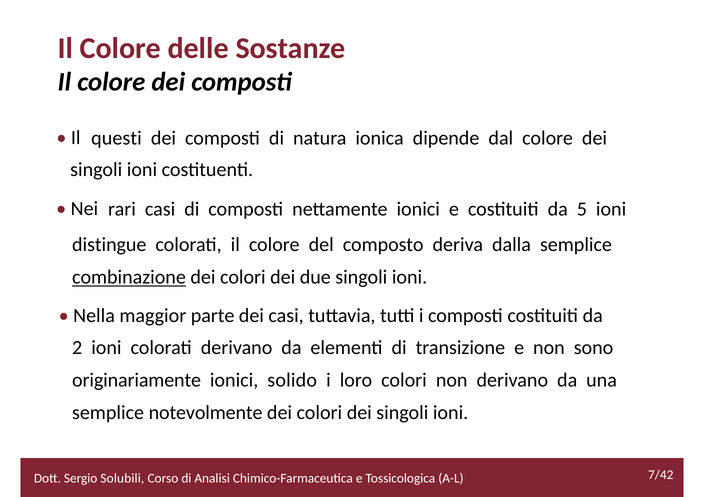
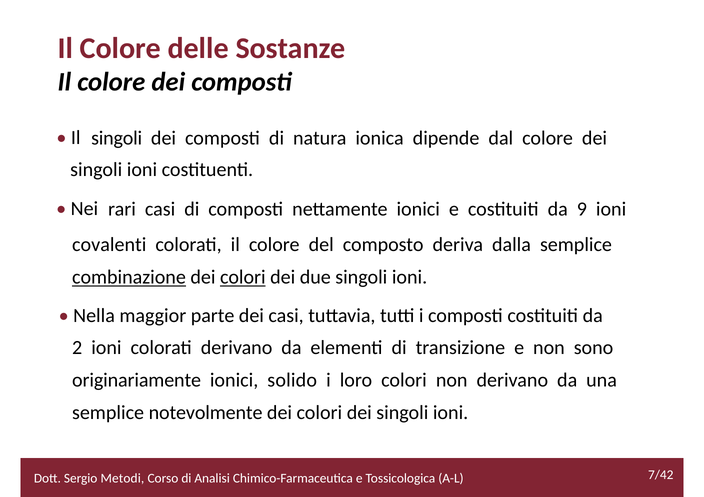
Il questi: questi -> singoli (117, 138)
5: 5 -> 9 (582, 209)
distingue: distingue -> covalenti (109, 245)
colori underline: none -> present (243, 278)
Solubili: Solubili -> Metodi (122, 479)
